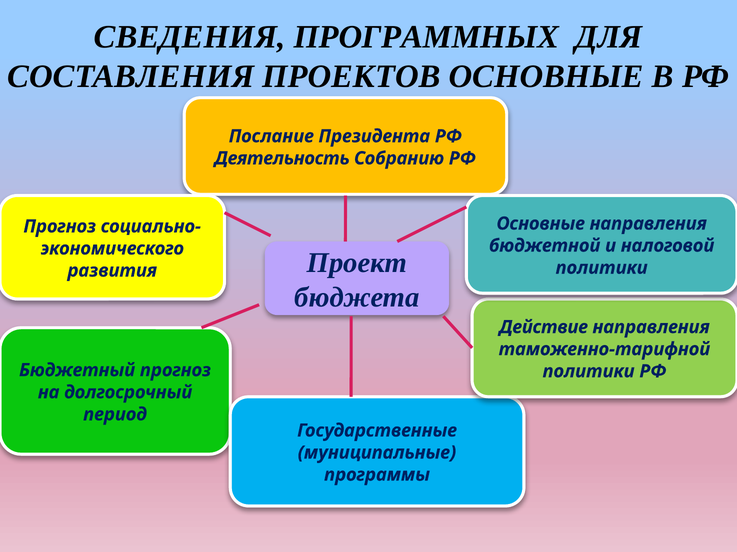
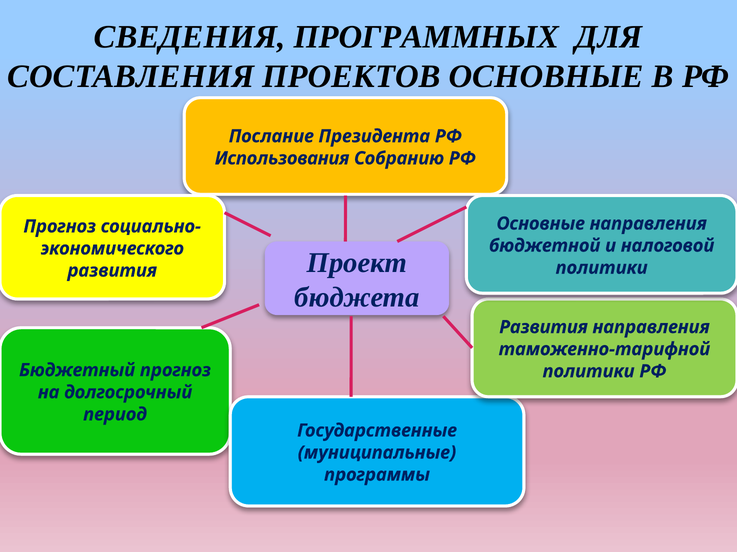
Деятельность: Деятельность -> Использования (282, 159)
Действие: Действие -> Развития (544, 328)
